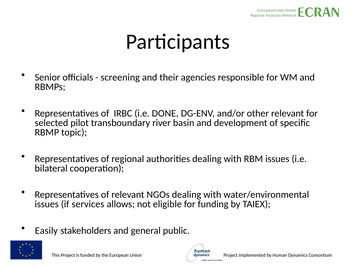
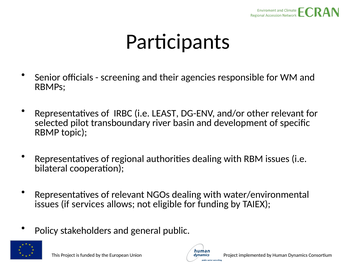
DONE: DONE -> LEAST (165, 113)
Easily: Easily -> Policy (46, 231)
